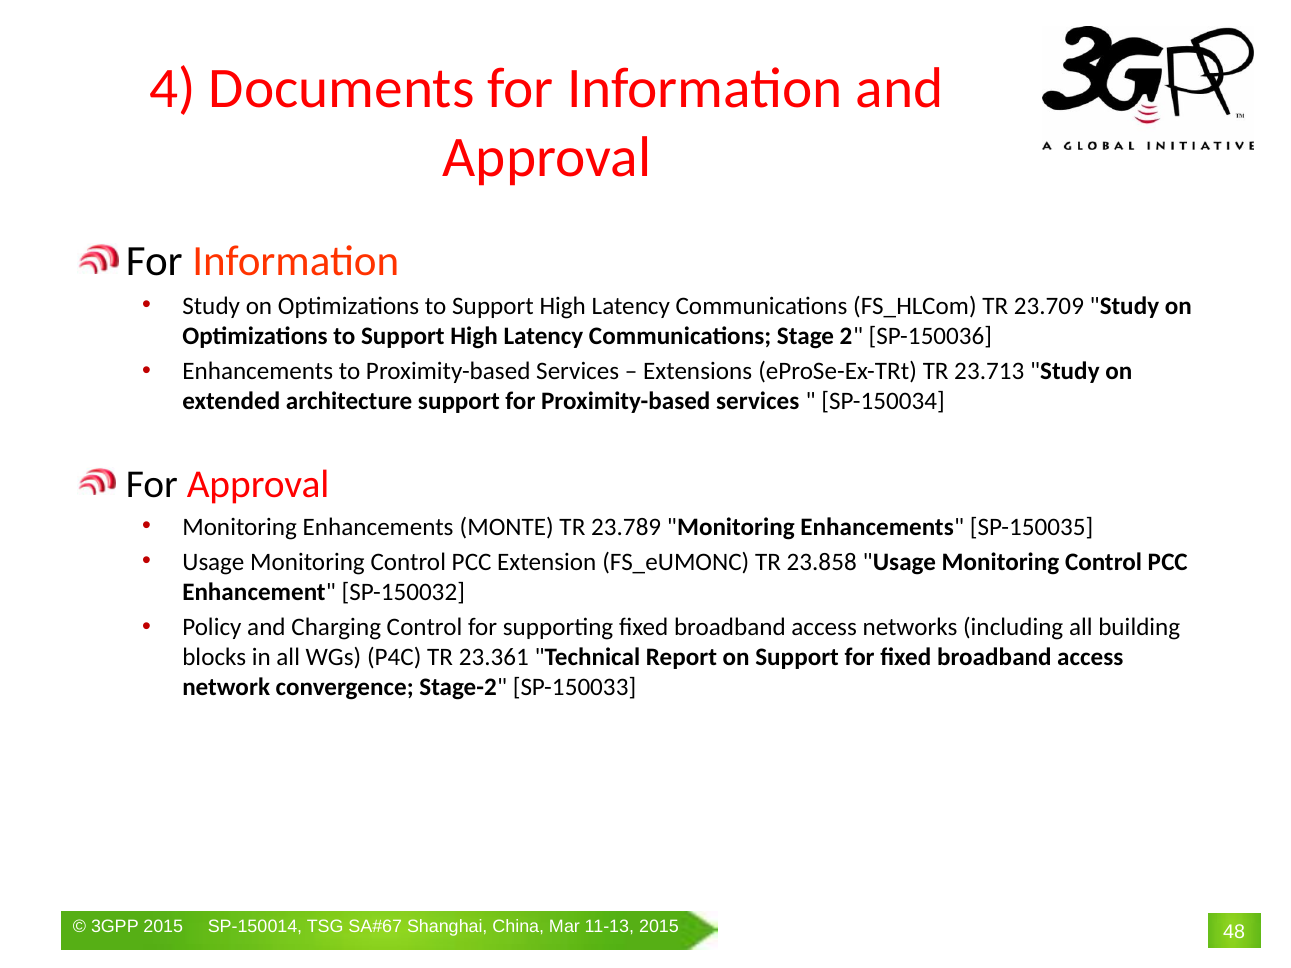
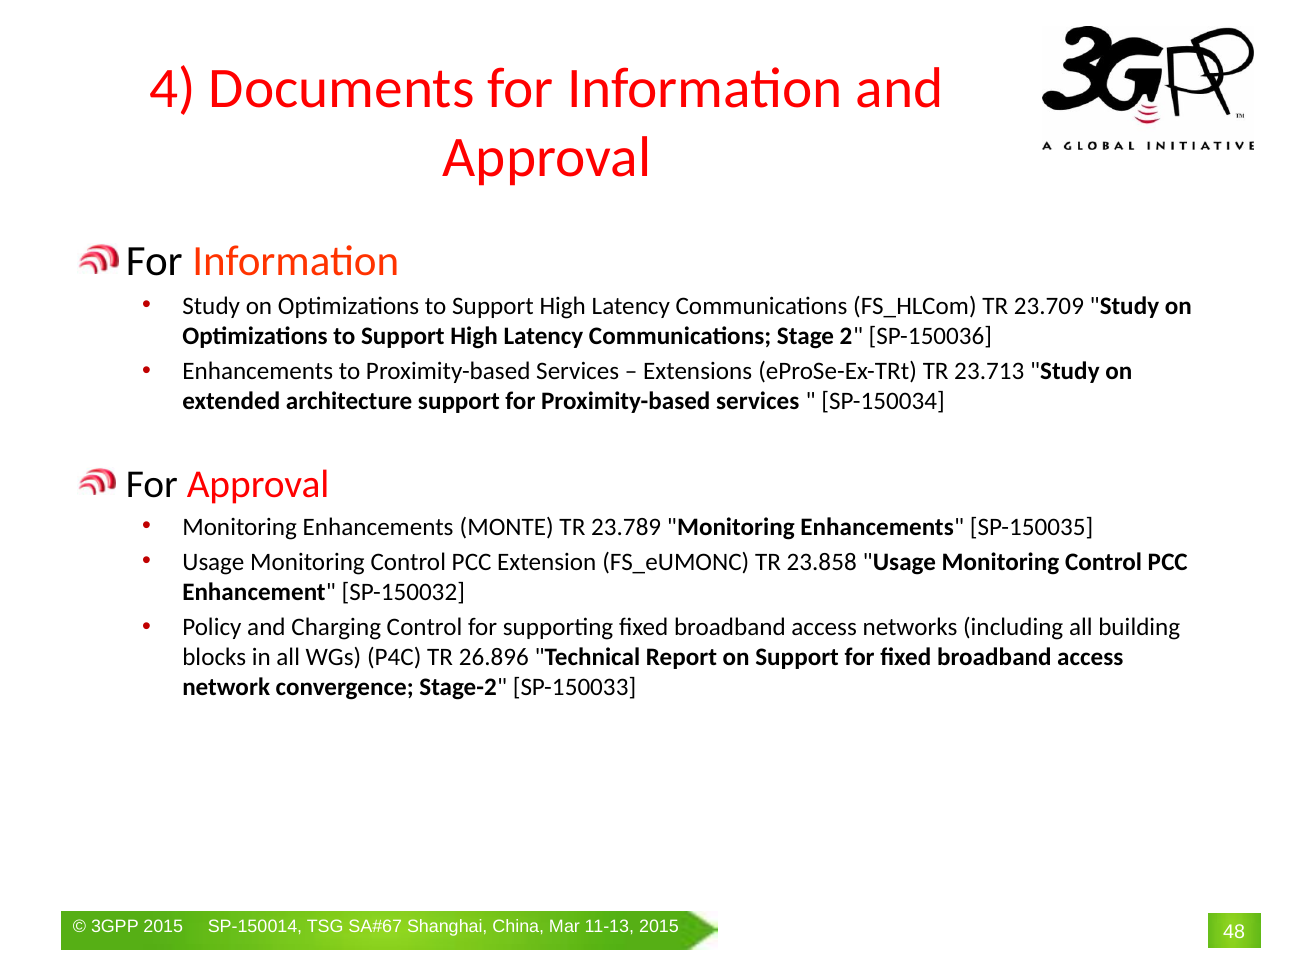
23.361: 23.361 -> 26.896 (494, 657)
